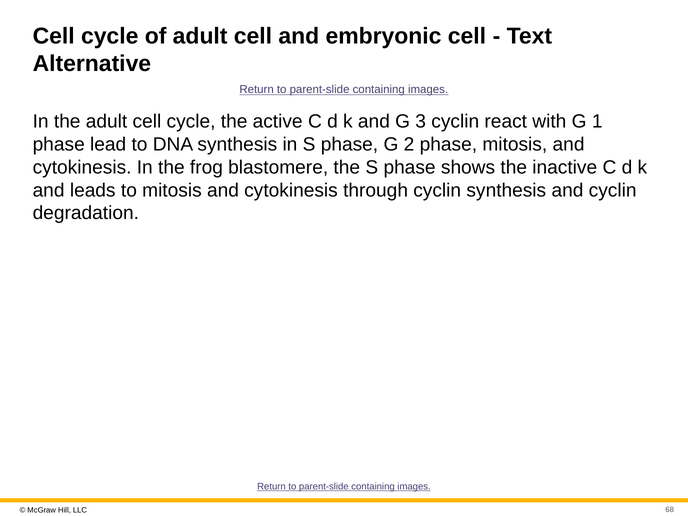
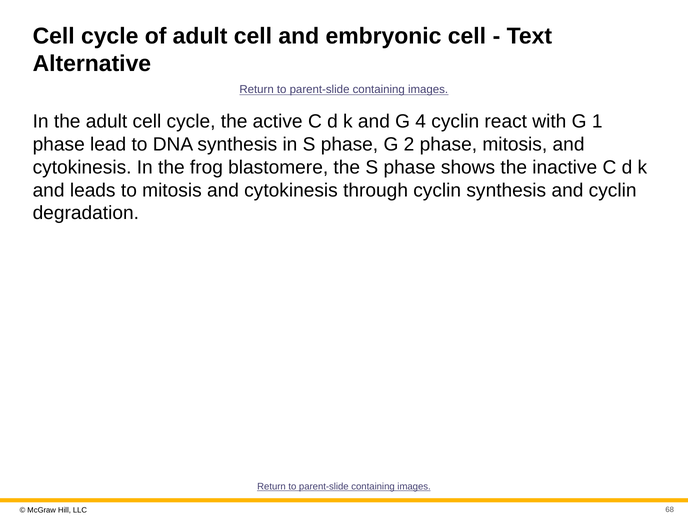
3: 3 -> 4 (421, 121)
